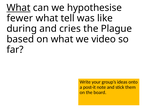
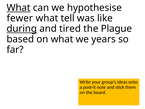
during underline: none -> present (22, 29)
cries: cries -> tired (70, 29)
video: video -> years (104, 39)
